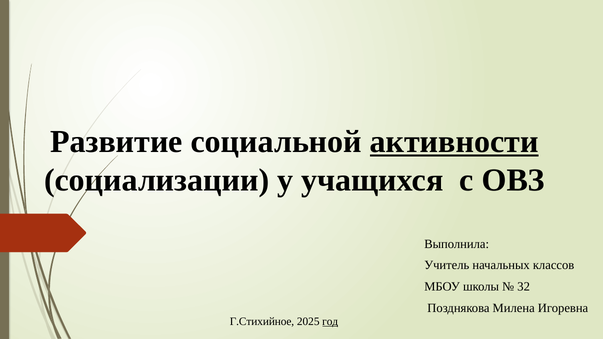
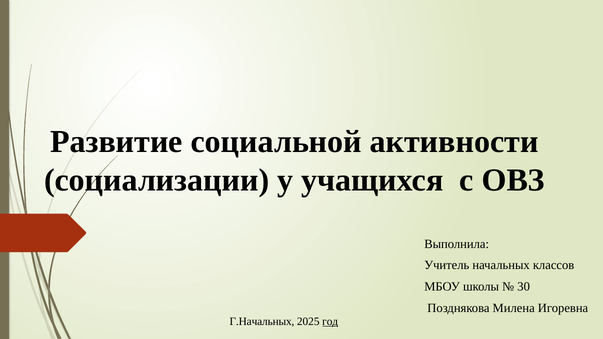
активности underline: present -> none (454, 142)
32: 32 -> 30 (524, 287)
Г.Стихийное: Г.Стихийное -> Г.Начальных (262, 322)
